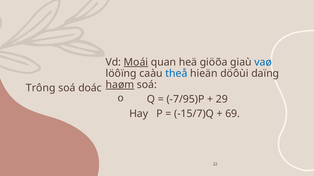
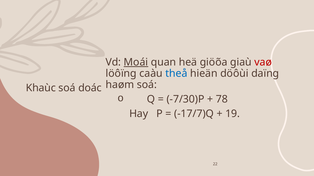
vaø colour: blue -> red (263, 62)
haøm underline: present -> none (120, 85)
Trông: Trông -> Khaùc (41, 88)
-7/95)P: -7/95)P -> -7/30)P (185, 100)
29: 29 -> 78 (222, 100)
-15/7)Q: -15/7)Q -> -17/7)Q (194, 114)
69: 69 -> 19 (233, 114)
